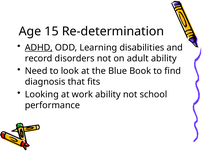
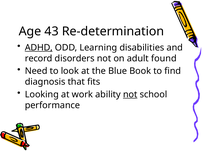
15: 15 -> 43 (52, 31)
adult ability: ability -> found (164, 58)
not underline: none -> present (130, 95)
